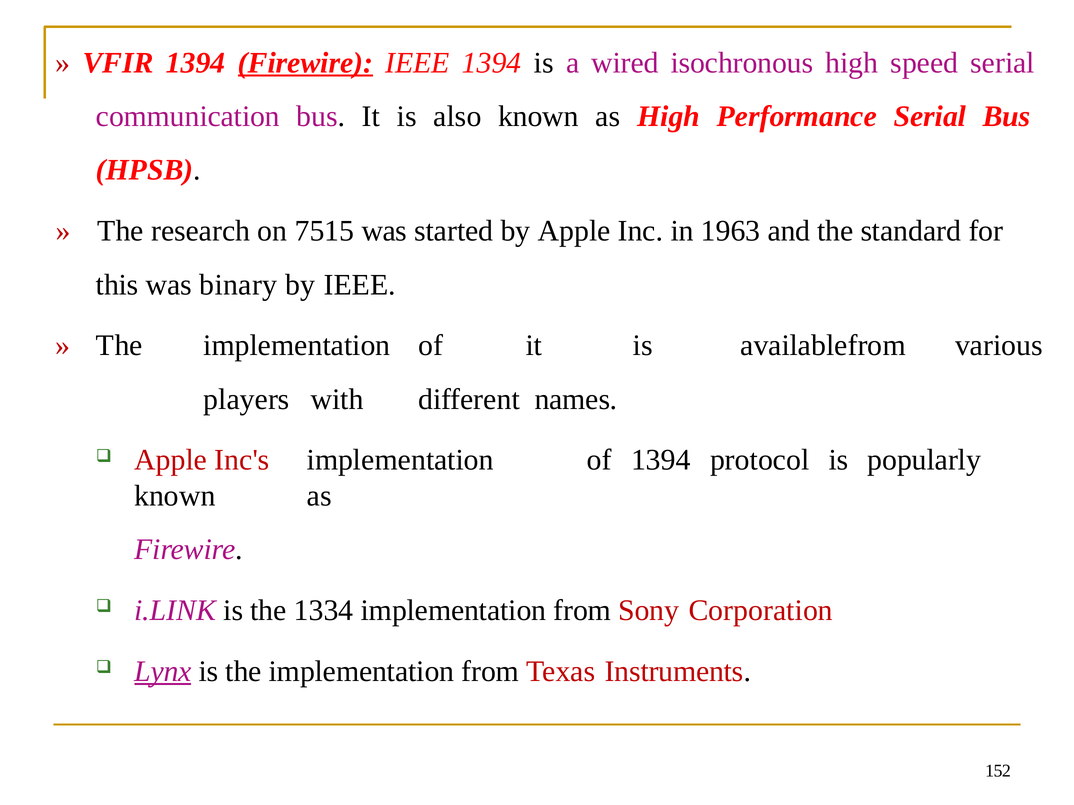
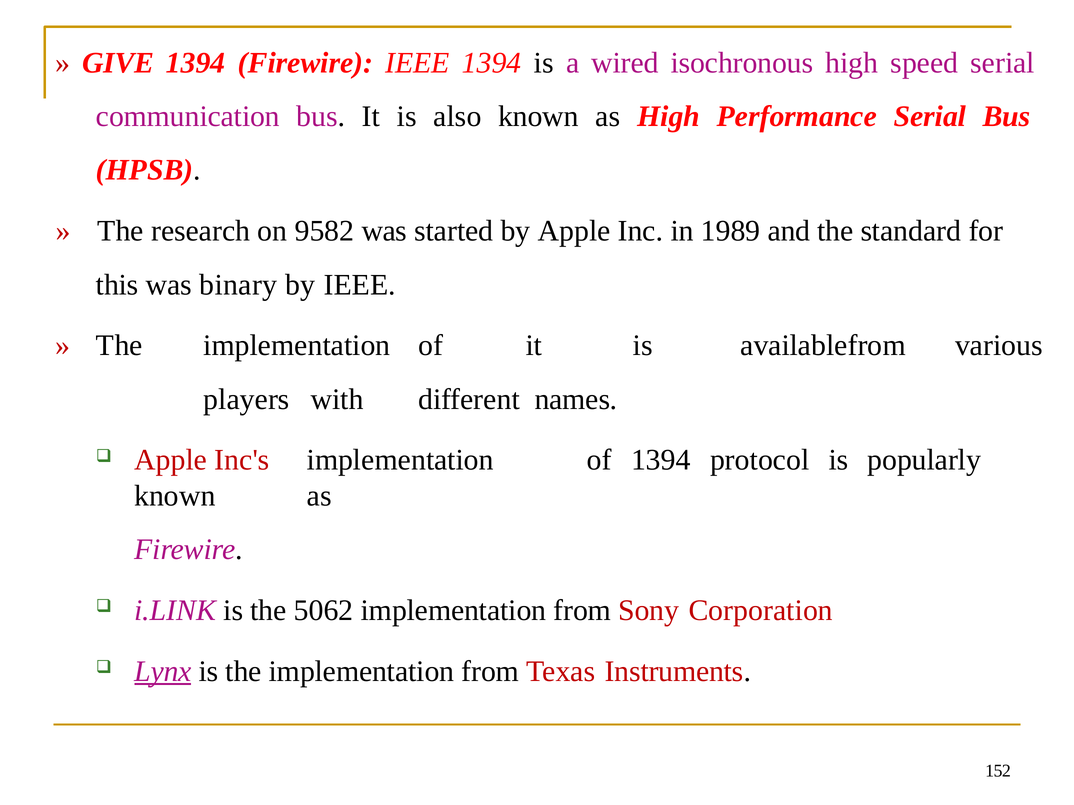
VFIR: VFIR -> GIVE (118, 63)
Firewire underline: present -> none (305, 63)
7515: 7515 -> 9582 (324, 231)
1963: 1963 -> 1989 (731, 231)
1334: 1334 -> 5062 (324, 611)
